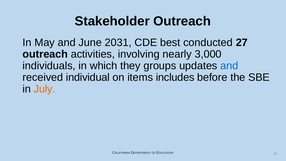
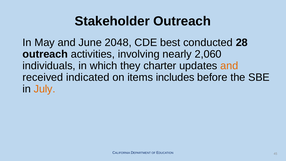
2031: 2031 -> 2048 (118, 43)
27: 27 -> 28 (242, 43)
3,000: 3,000 -> 2,060 (208, 54)
groups: groups -> charter (160, 66)
and colour: blue -> orange (229, 66)
individual: individual -> indicated (88, 77)
